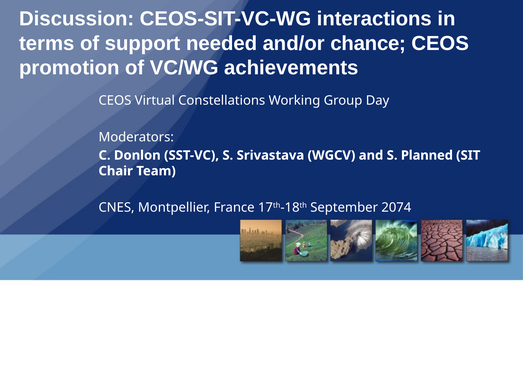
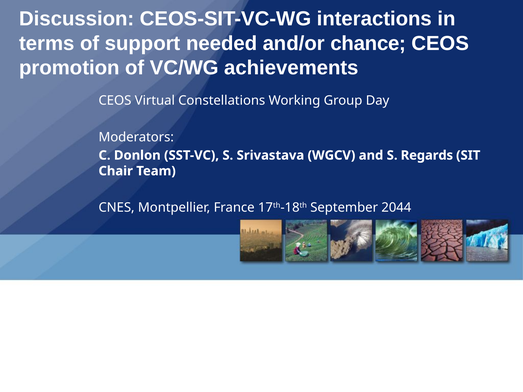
Planned: Planned -> Regards (427, 155)
2074: 2074 -> 2044 (396, 208)
